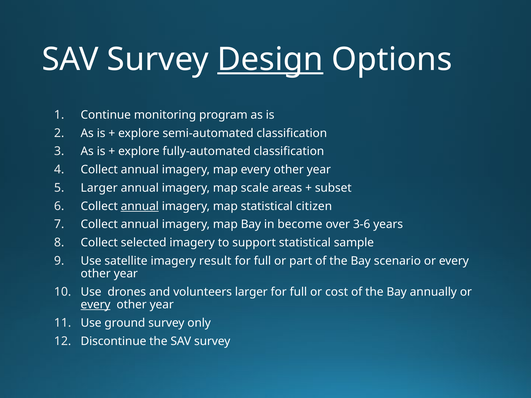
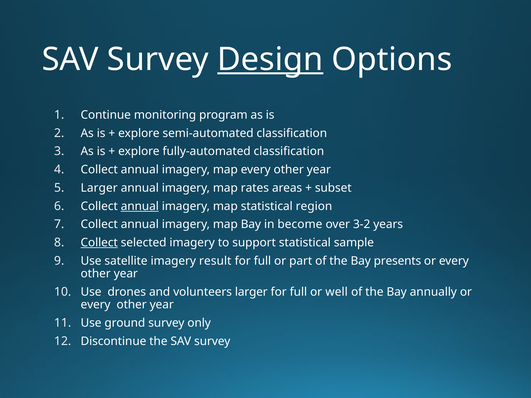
scale: scale -> rates (255, 188)
citizen: citizen -> region (314, 206)
3-6: 3-6 -> 3-2 (362, 225)
Collect underline: none -> present (99, 243)
scenario: scenario -> presents (397, 261)
cost: cost -> well (337, 292)
every underline: present -> none (96, 305)
